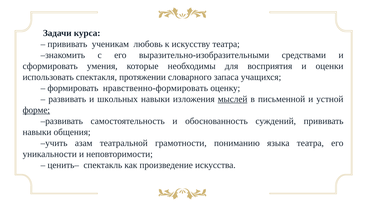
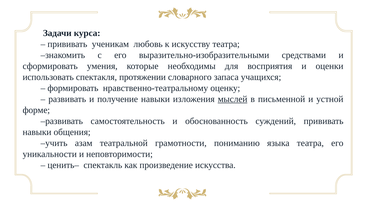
нравственно-формировать: нравственно-формировать -> нравственно-театральному (156, 88)
школьных: школьных -> получение (118, 99)
форме underline: present -> none (36, 110)
